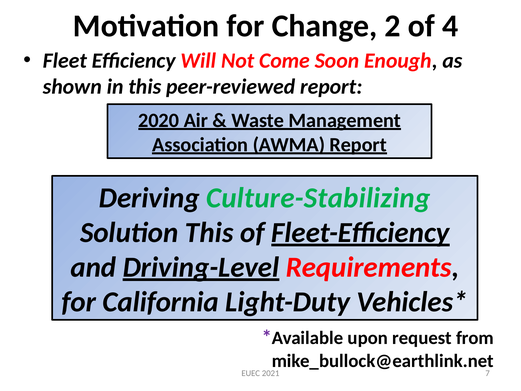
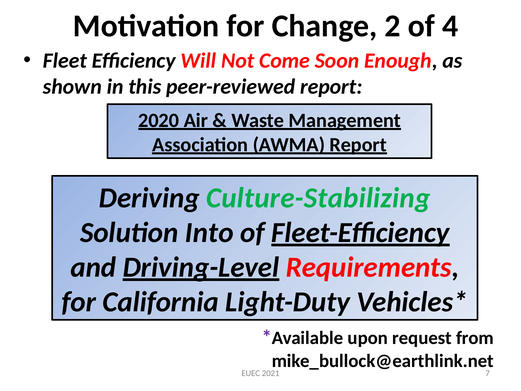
Solution This: This -> Into (209, 232)
